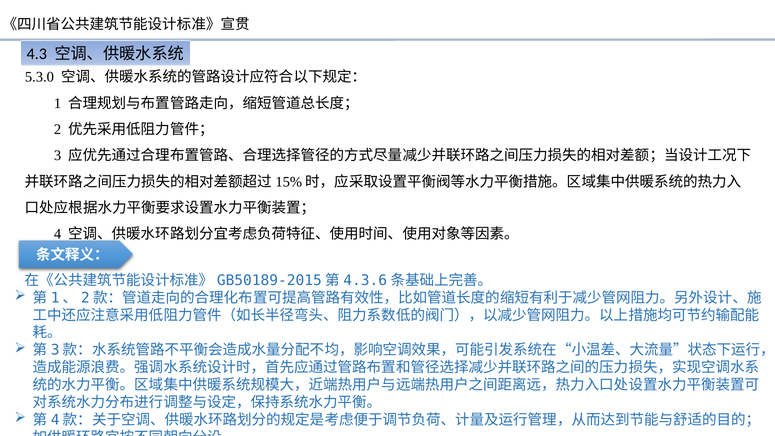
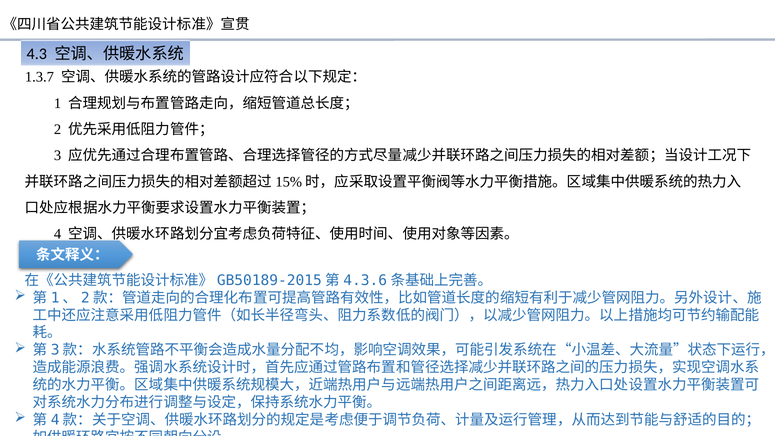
5.3.0: 5.3.0 -> 1.3.7 (39, 77)
